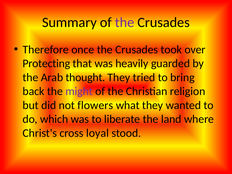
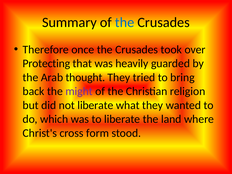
the colour: purple -> blue (125, 22)
not flowers: flowers -> liberate (95, 105)
loyal: loyal -> form (98, 133)
